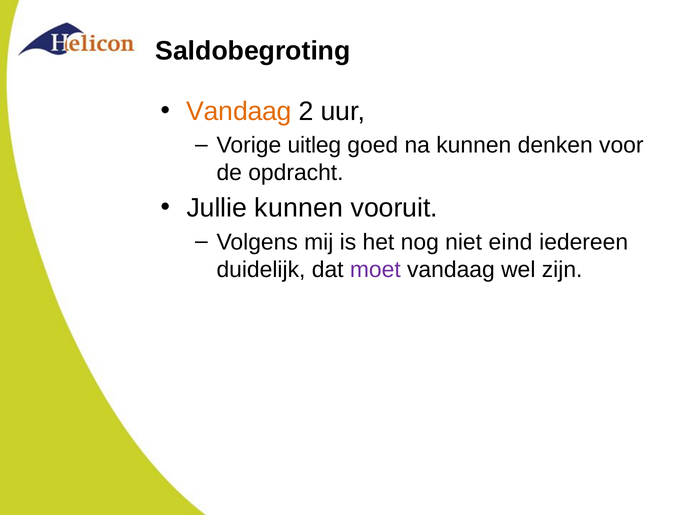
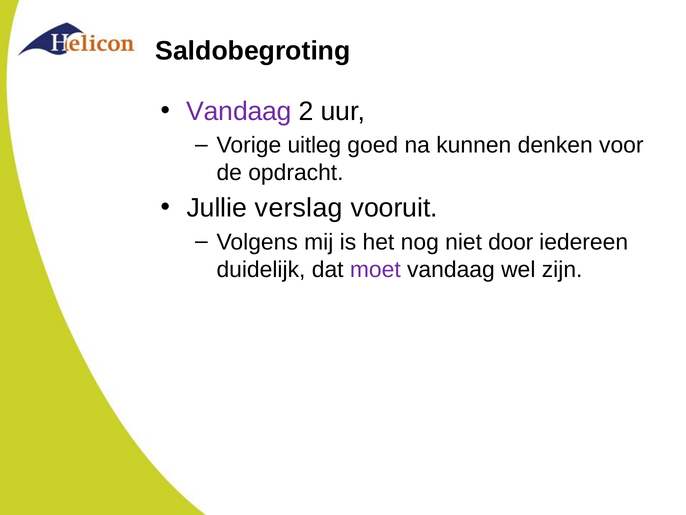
Vandaag colour: orange -> purple (239, 111)
Jullie kunnen: kunnen -> verslag (299, 208)
eind: eind -> door (511, 242)
